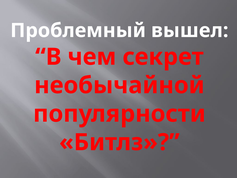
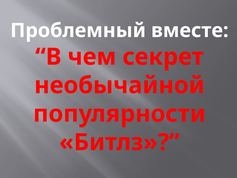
вышел: вышел -> вместе (190, 30)
